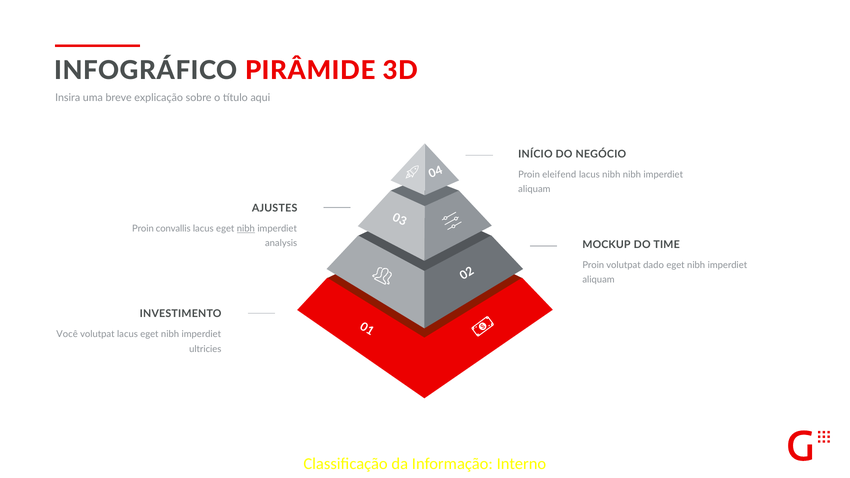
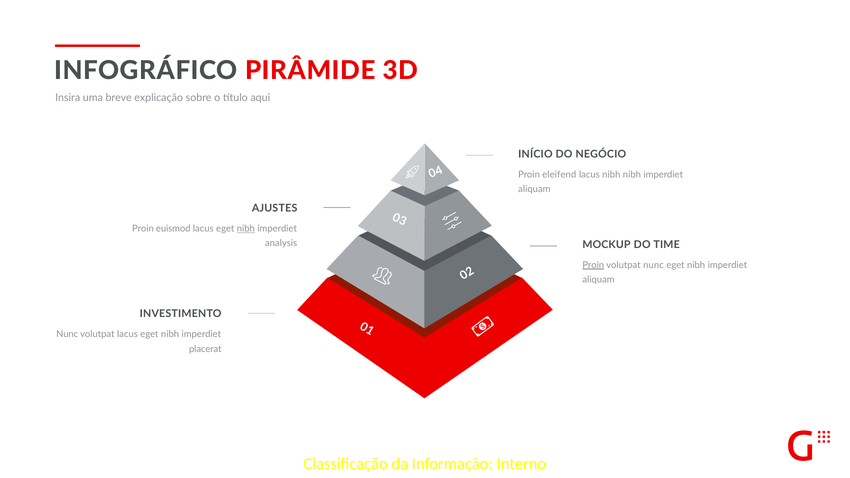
convallis: convallis -> euismod (173, 229)
Proin underline: none -> present (593, 265)
volutpat dado: dado -> nunc (654, 265)
Você: Você -> Nunc (67, 334)
ultricies: ultricies -> placerat (205, 349)
